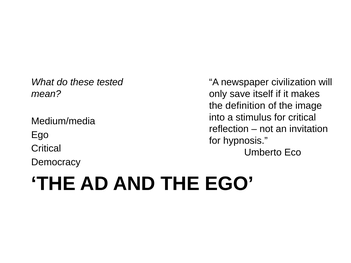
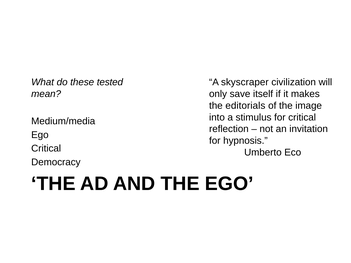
newspaper: newspaper -> skyscraper (245, 82)
definition: definition -> editorials (245, 106)
